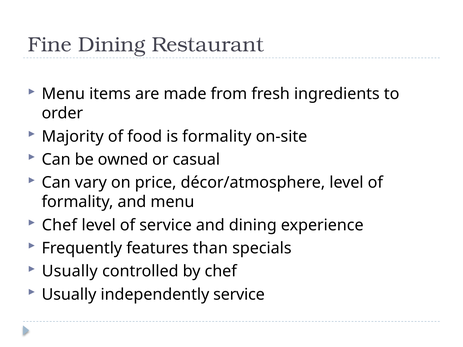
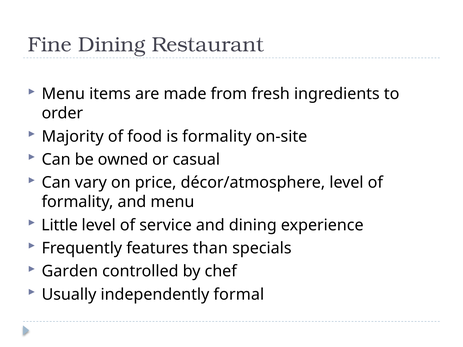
Chef: Chef -> Little (60, 225)
Usually: Usually -> Garden (70, 272)
independently service: service -> formal (239, 295)
